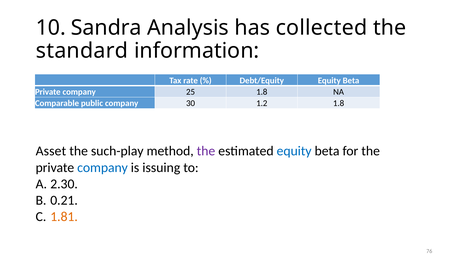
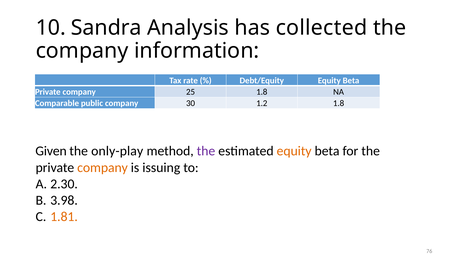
standard: standard -> company (82, 51)
Asset: Asset -> Given (51, 151)
such-play: such-play -> only-play (117, 151)
equity colour: blue -> orange (294, 151)
company colour: blue -> orange (103, 168)
0.21: 0.21 -> 3.98 (64, 200)
